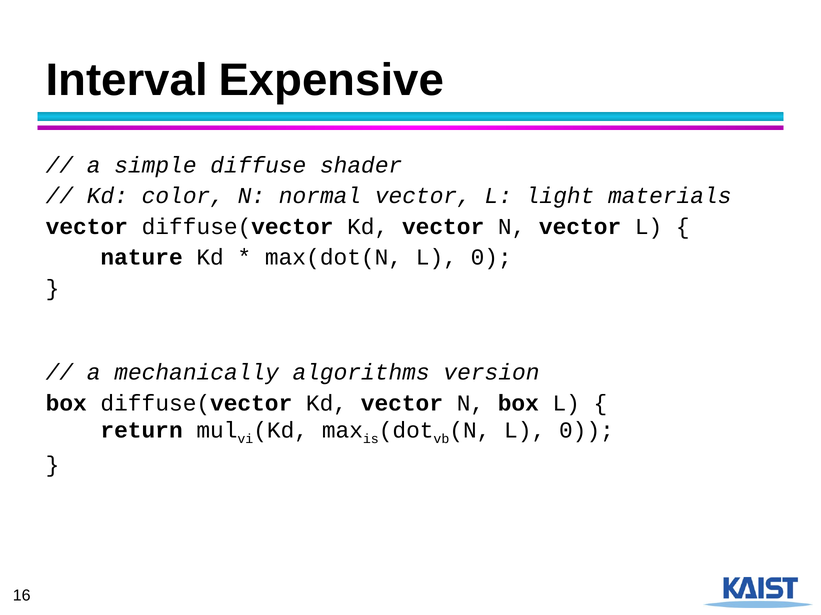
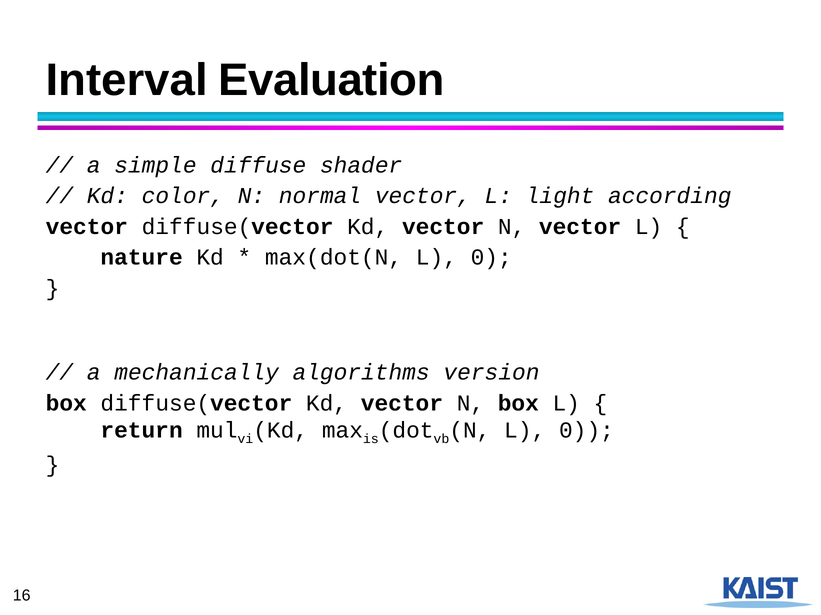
Expensive: Expensive -> Evaluation (331, 80)
materials: materials -> according (670, 196)
